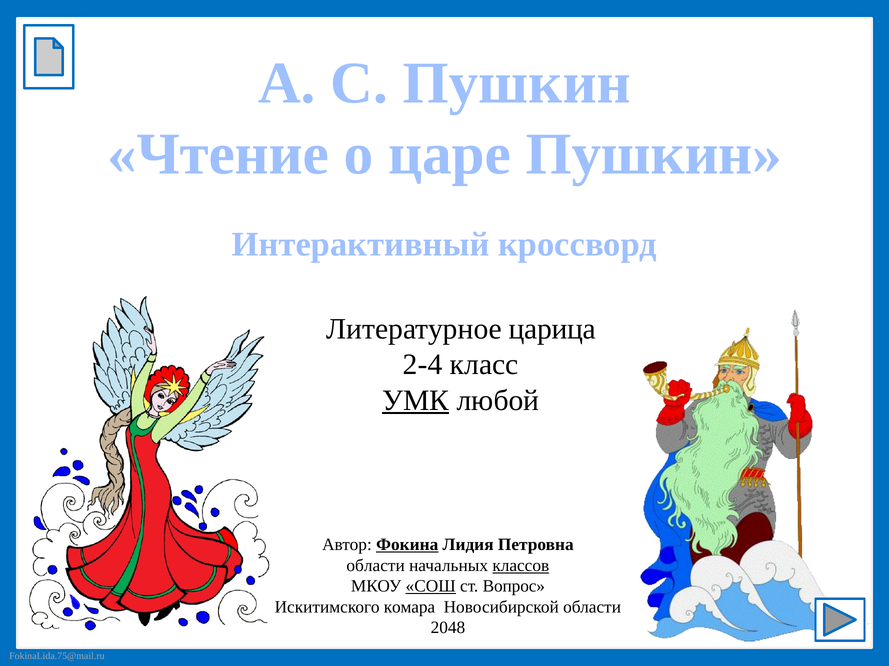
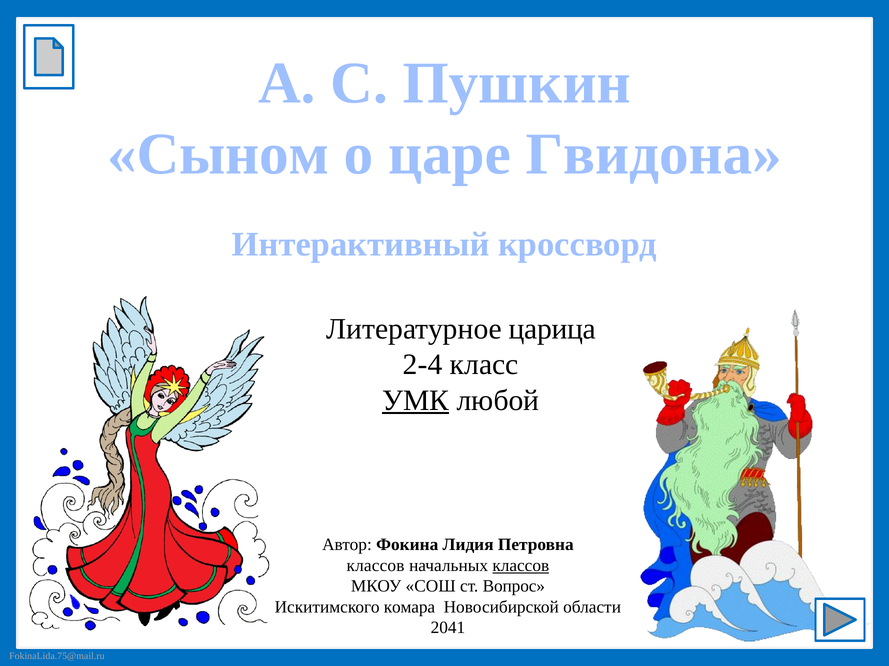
Чтение: Чтение -> Сыном (218, 155)
царе Пушкин: Пушкин -> Гвидона (654, 155)
Фокина underline: present -> none (407, 545)
области: области -> классов (376, 566)
СОШ underline: present -> none (431, 587)
2048: 2048 -> 2041 (448, 628)
